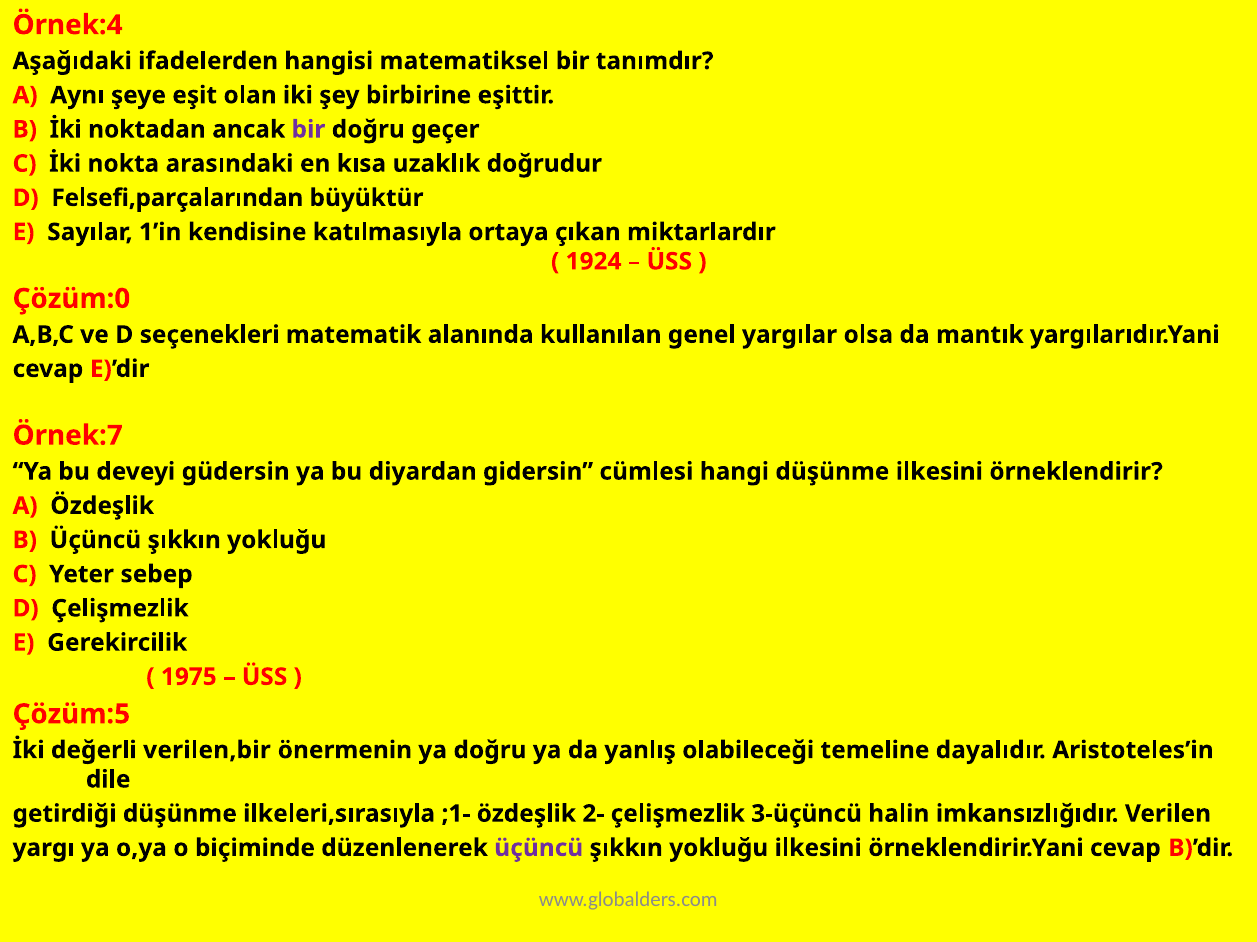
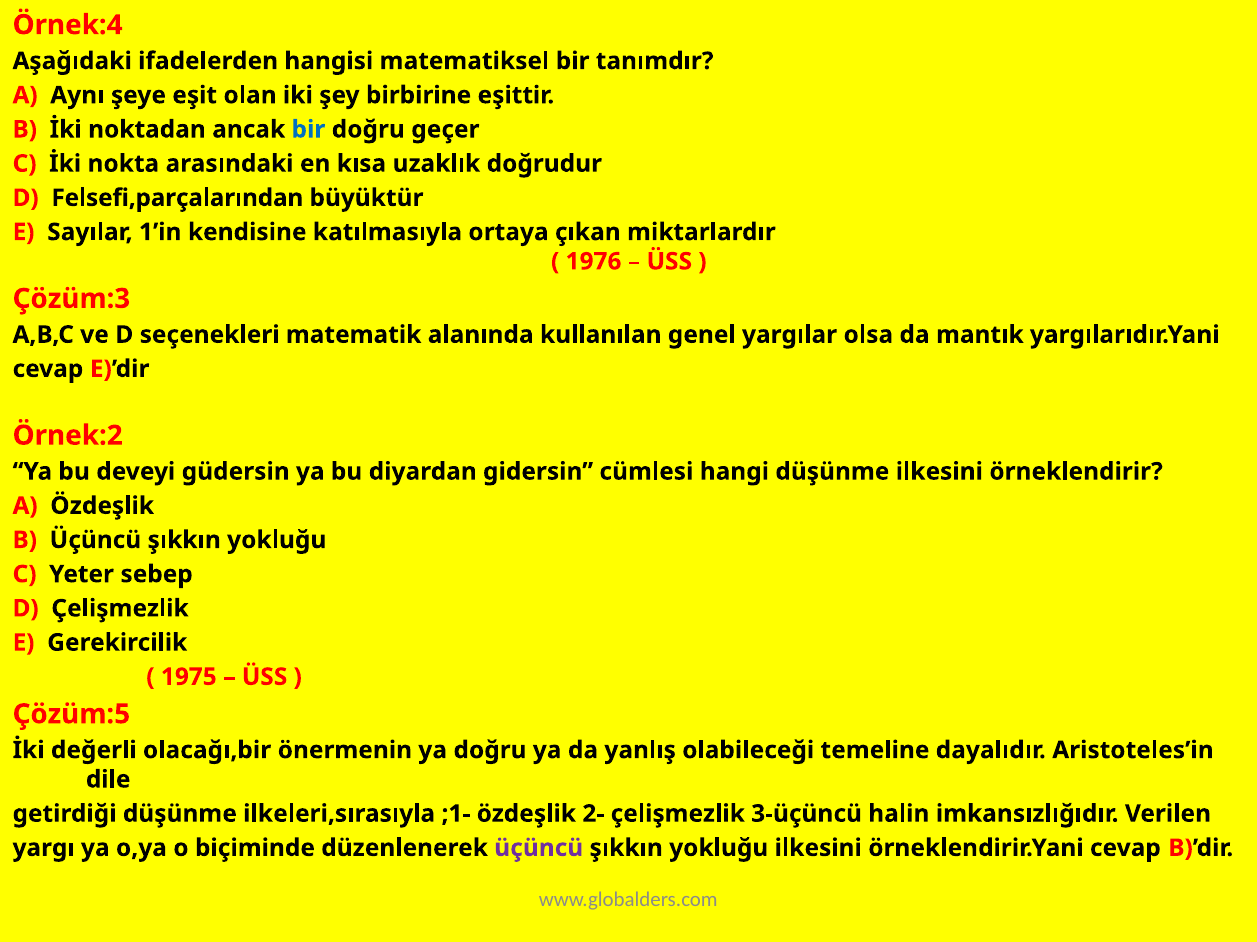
bir colour: purple -> blue (308, 130)
1924: 1924 -> 1976 (594, 262)
Çözüm:0: Çözüm:0 -> Çözüm:3 (71, 299)
Örnek:7: Örnek:7 -> Örnek:2 (68, 436)
verilen,bir: verilen,bir -> olacağı,bir (207, 751)
